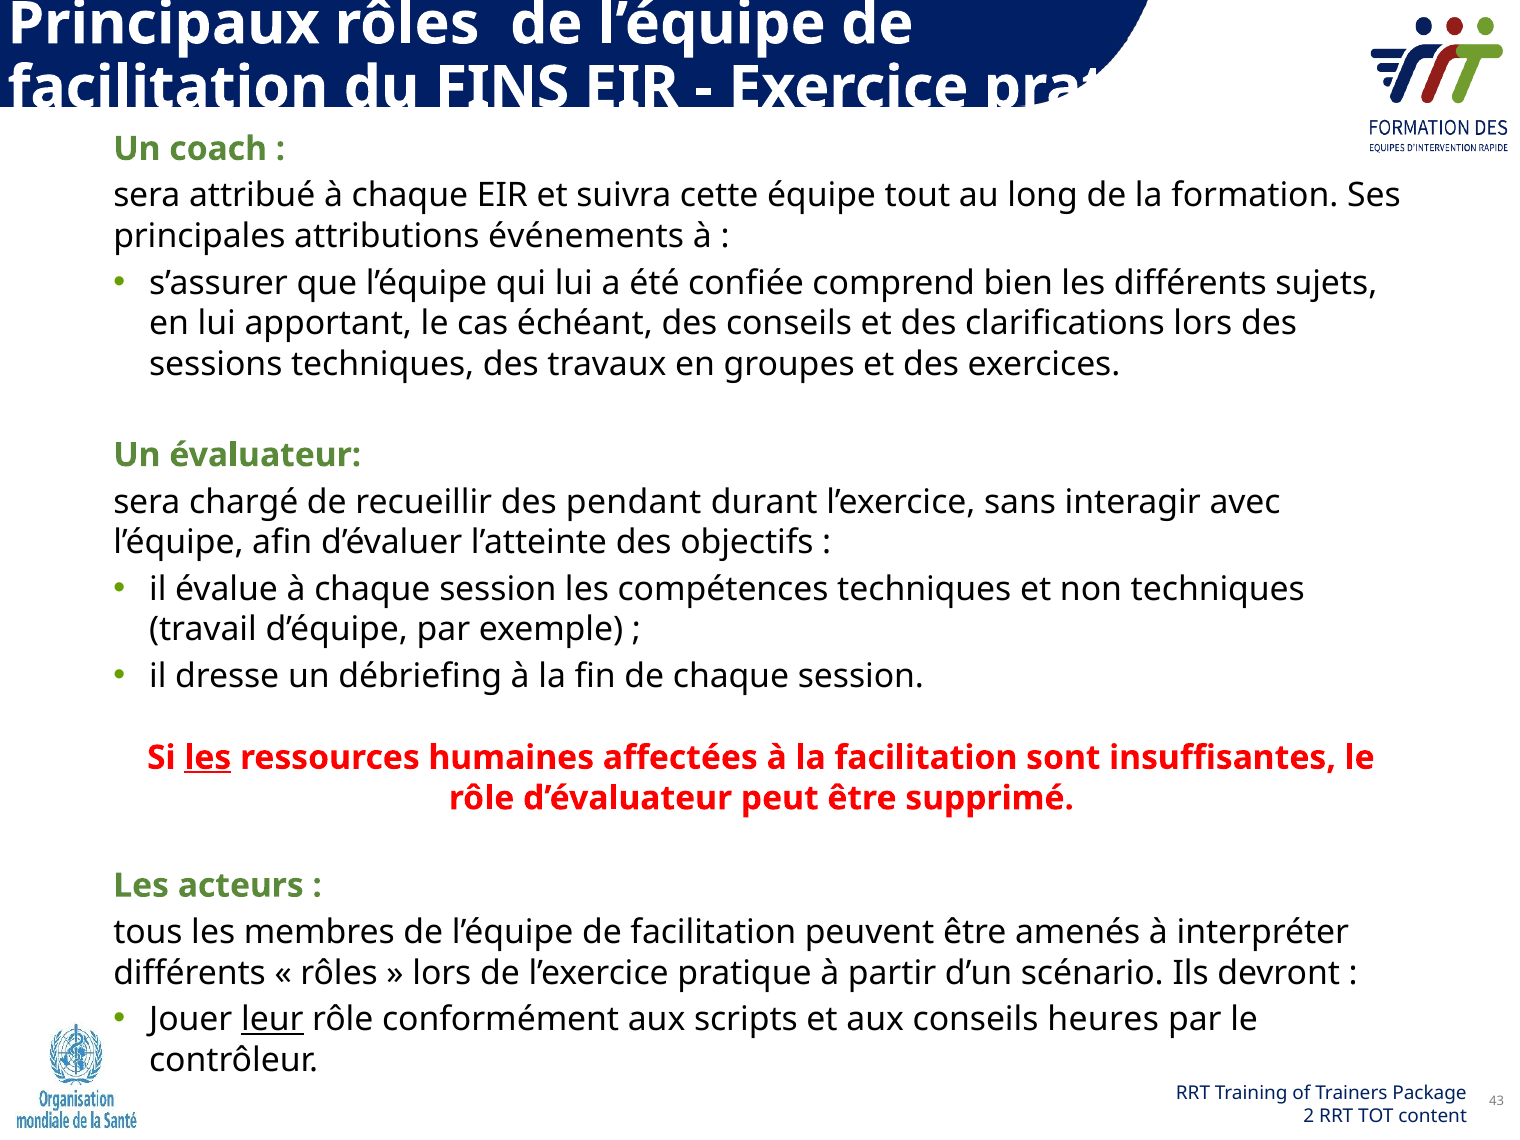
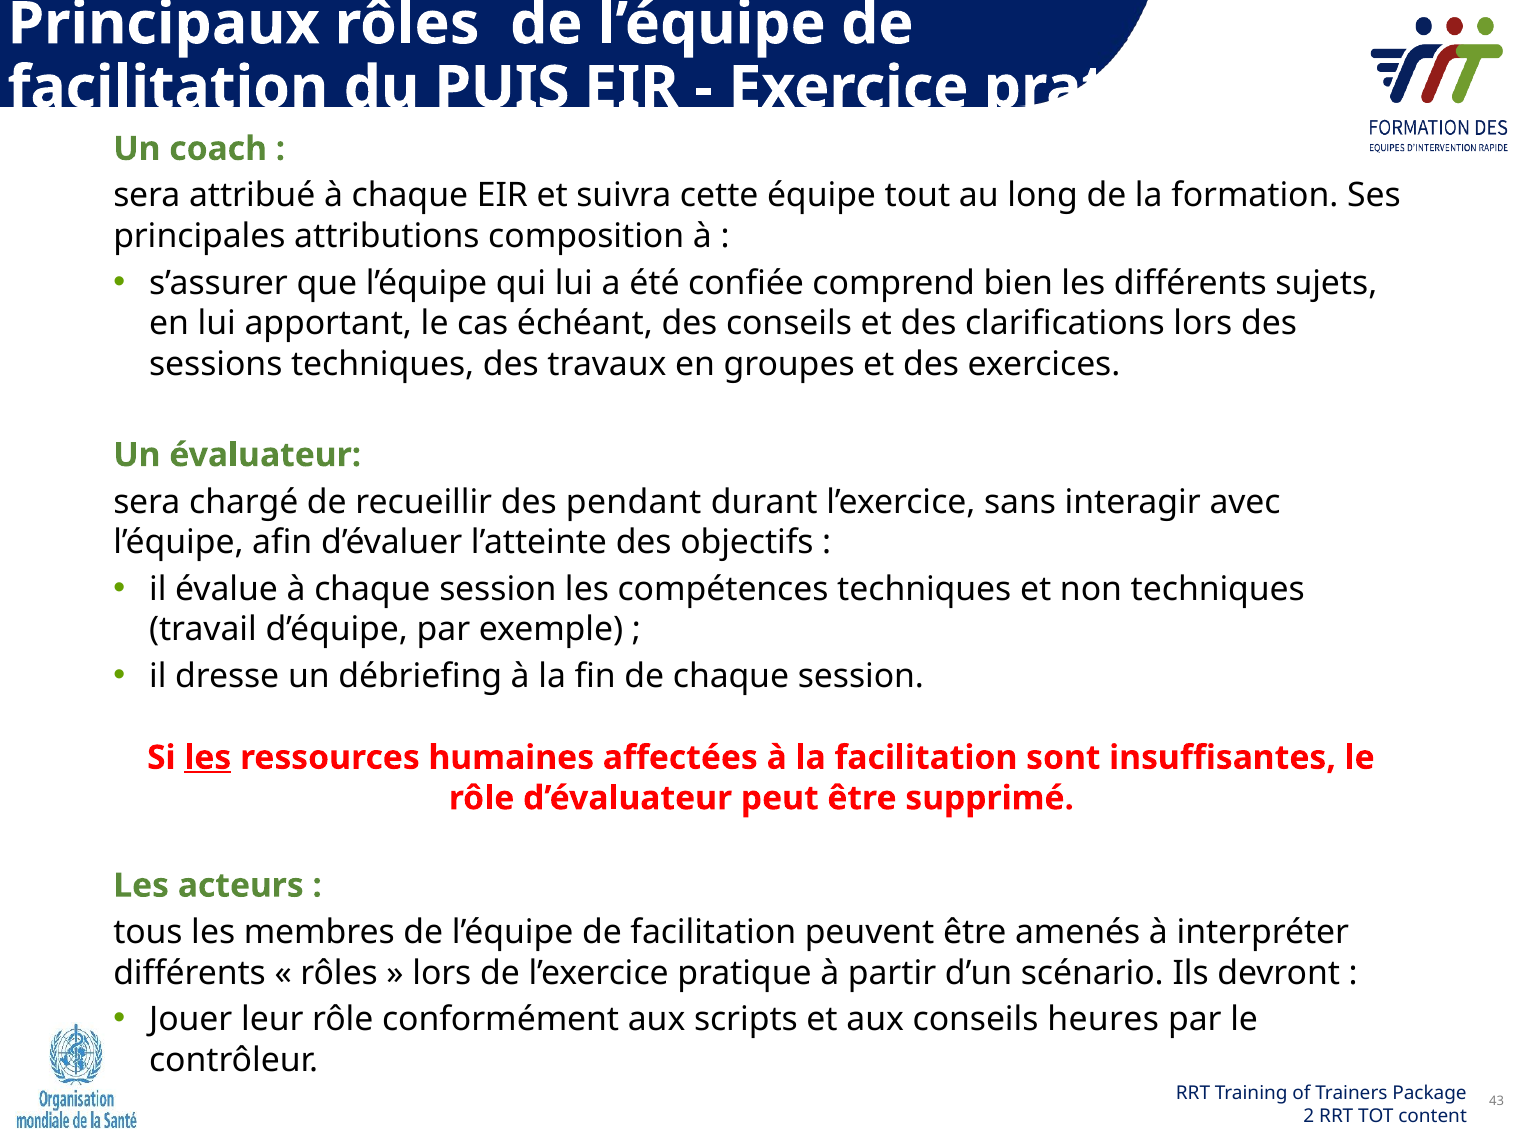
FINS: FINS -> PUIS (502, 88)
événements: événements -> composition (586, 236)
leur underline: present -> none (272, 1020)
